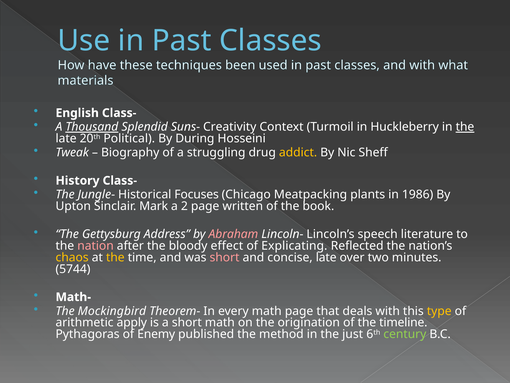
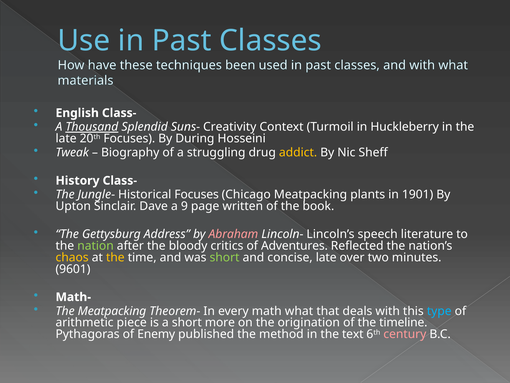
the underline: present -> none (465, 127)
20th Political: Political -> Focuses (129, 138)
1986: 1986 -> 1901 (418, 194)
Mark: Mark -> Dave (154, 206)
2: 2 -> 9 (184, 206)
nation colour: pink -> light green (96, 246)
effect: effect -> critics (227, 246)
Explicating: Explicating -> Adventures (294, 246)
short colour: pink -> light green (225, 257)
5744: 5744 -> 9601 (73, 269)
The Mockingbird: Mockingbird -> Meatpacking (112, 311)
math page: page -> what (299, 311)
type colour: yellow -> light blue (439, 311)
apply: apply -> piece (132, 322)
short math: math -> more (220, 322)
just: just -> text (353, 334)
century colour: light green -> pink (405, 334)
